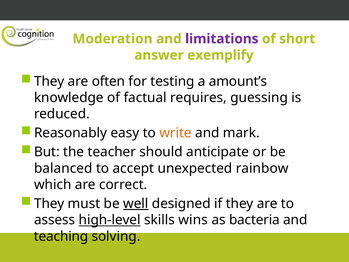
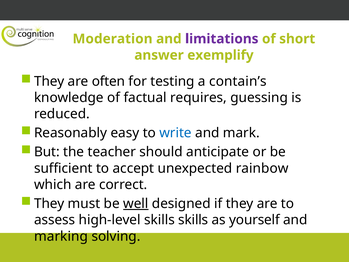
amount’s: amount’s -> contain’s (238, 81)
write colour: orange -> blue (175, 133)
balanced: balanced -> sufficient (63, 168)
high-level underline: present -> none (110, 220)
skills wins: wins -> skills (193, 220)
bacteria: bacteria -> yourself (254, 220)
teaching: teaching -> marking (61, 236)
